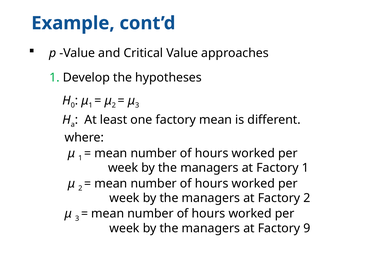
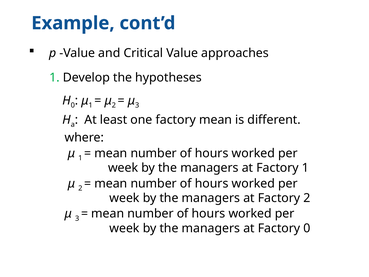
Factory 9: 9 -> 0 (307, 228)
